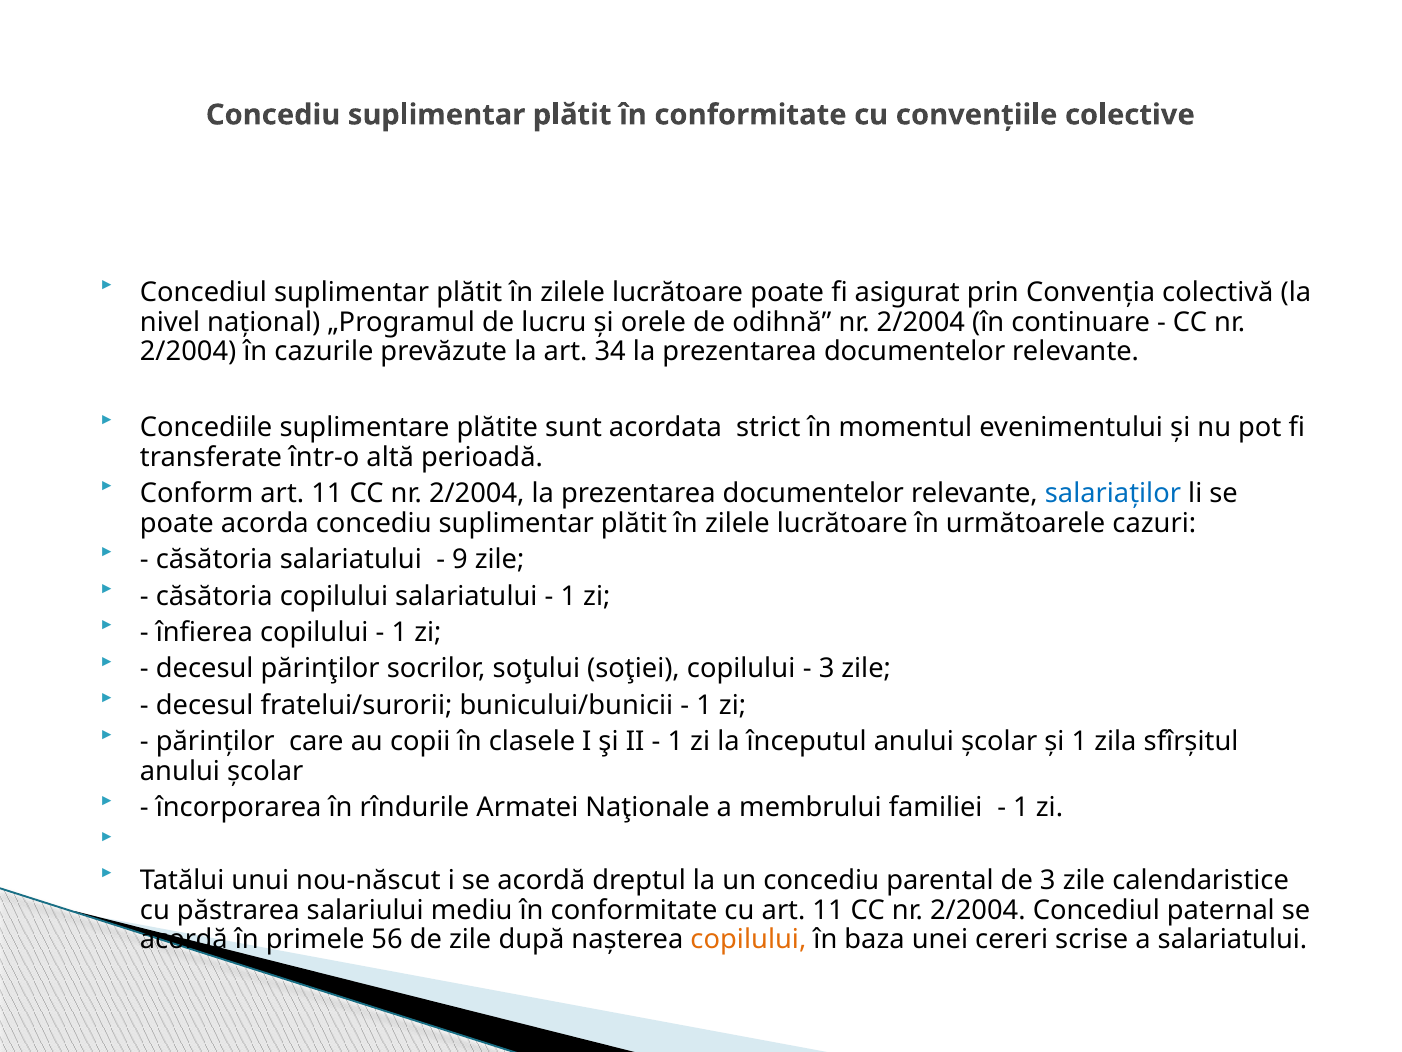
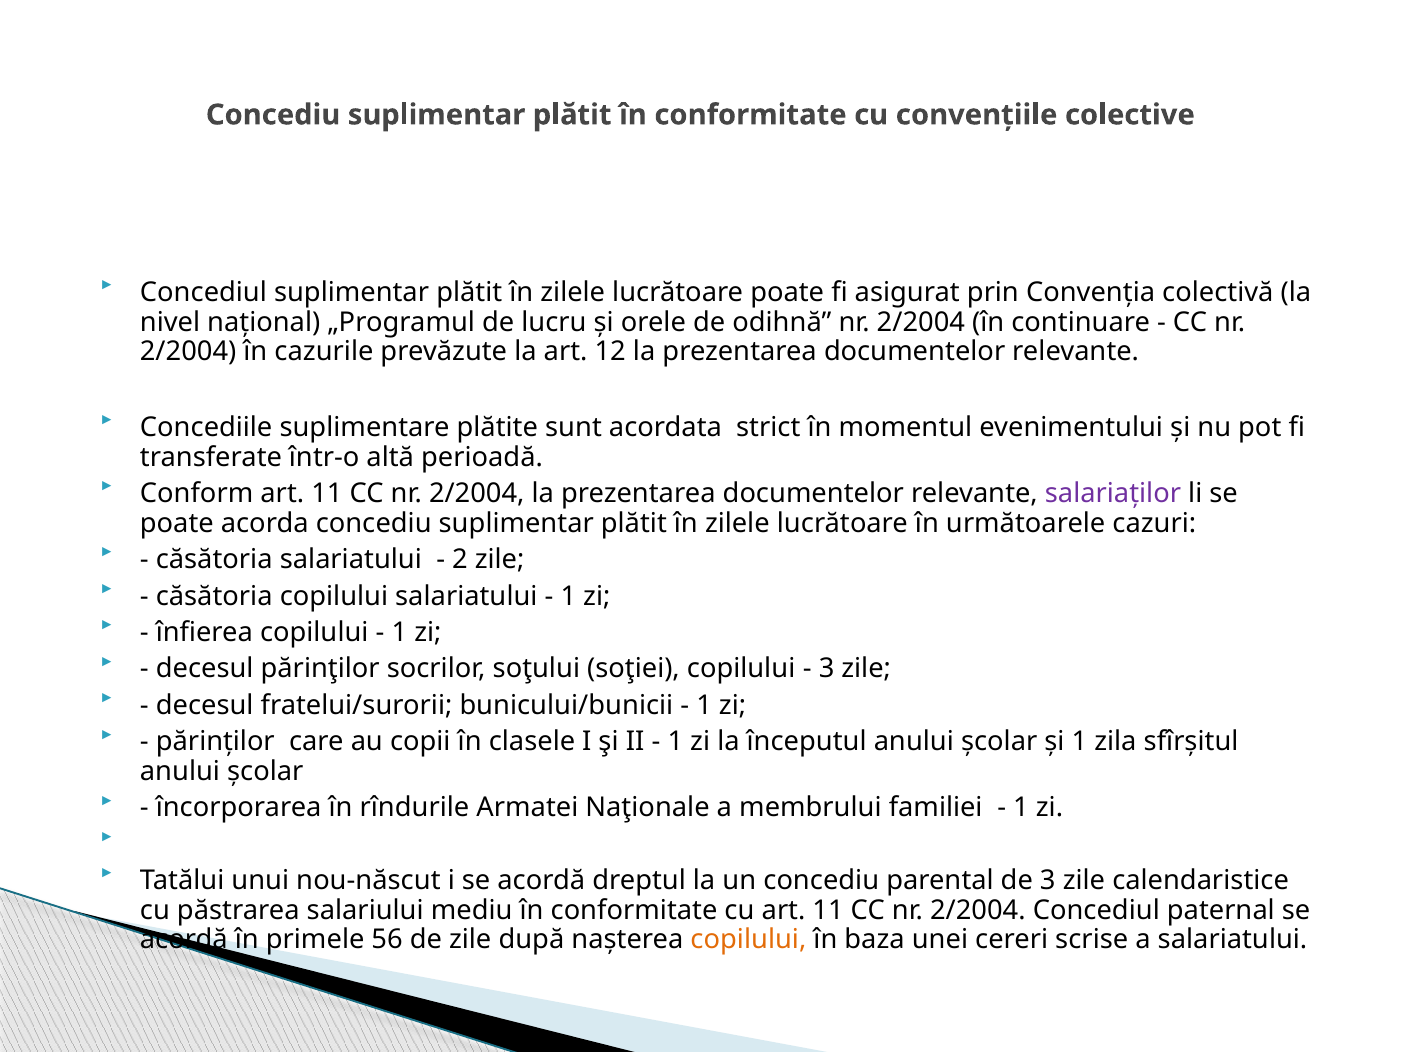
34: 34 -> 12 (610, 351)
salariaților colour: blue -> purple (1113, 493)
9: 9 -> 2 (460, 559)
